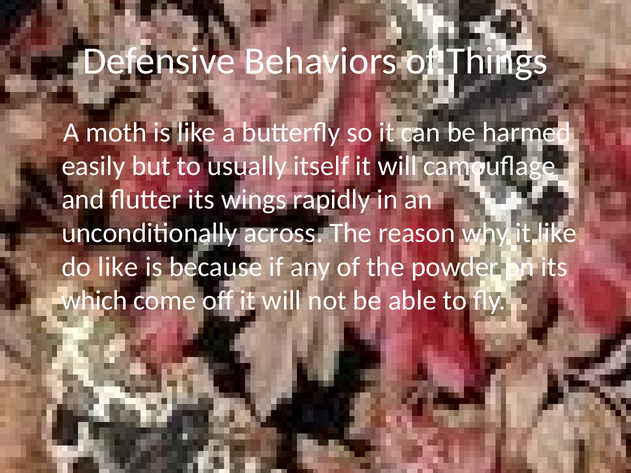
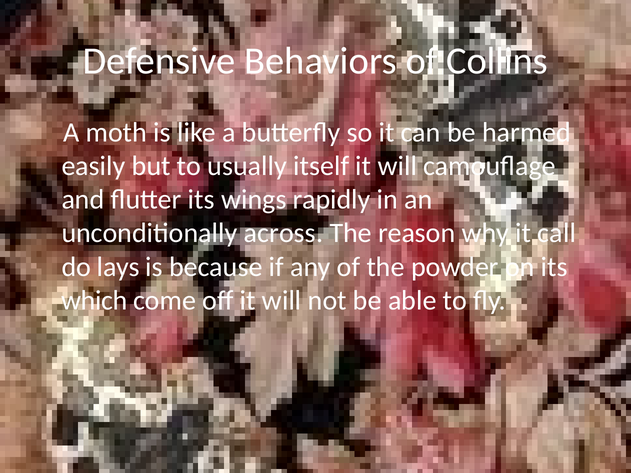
Things: Things -> Collins (497, 61)
it like: like -> call (557, 233)
do like: like -> lays (118, 267)
